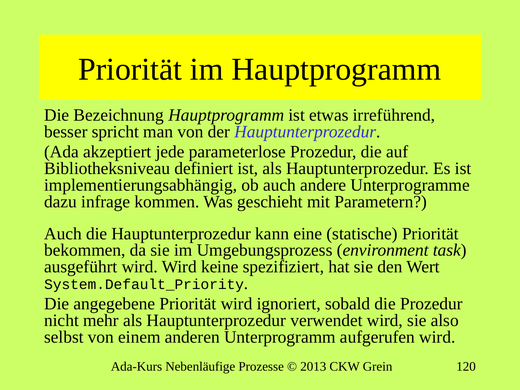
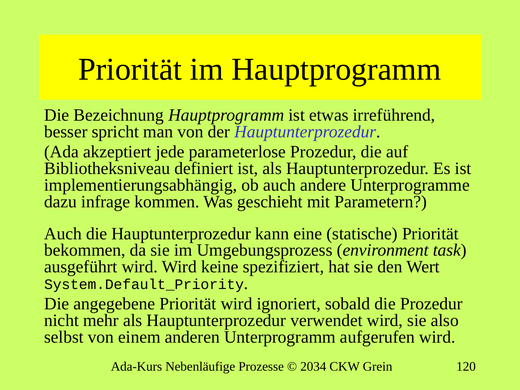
2013: 2013 -> 2034 (313, 367)
